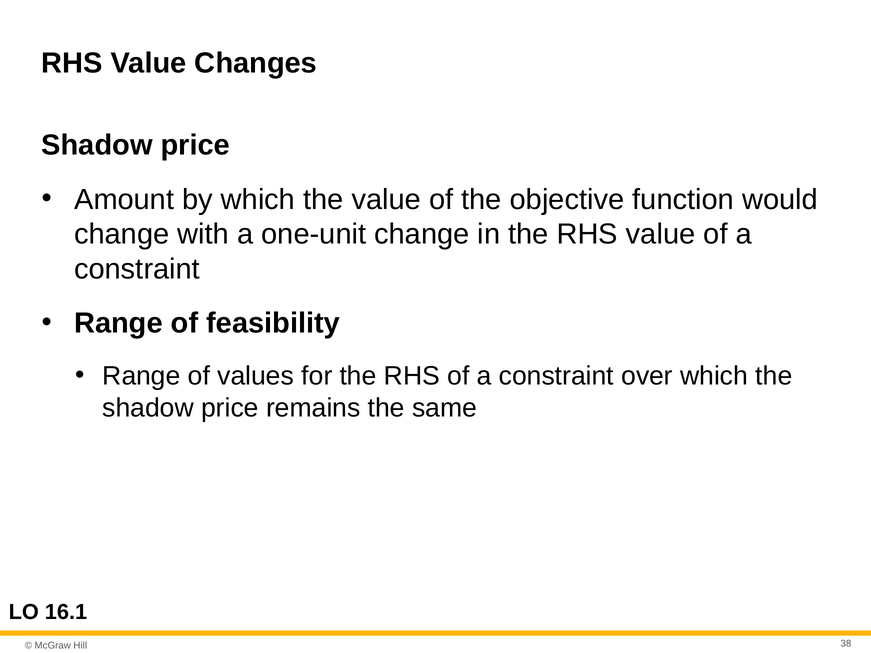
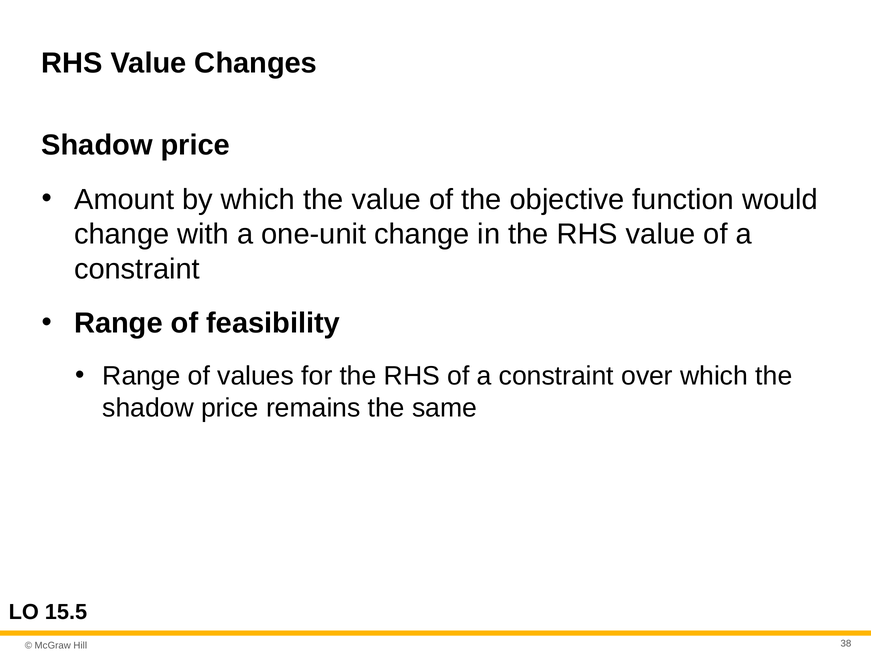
16.1: 16.1 -> 15.5 (66, 612)
